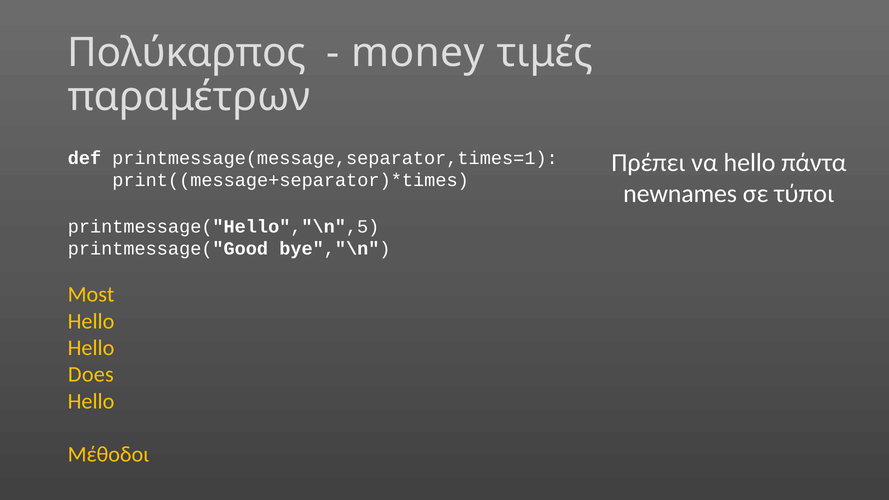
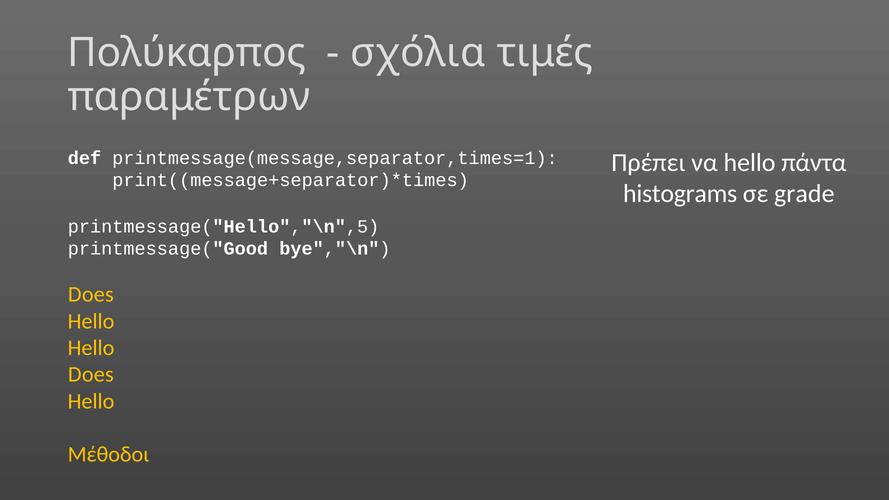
money: money -> σχόλια (418, 53)
newnames: newnames -> histograms (680, 194)
τύποι: τύποι -> grade (804, 194)
Most: Most -> Does (91, 295)
